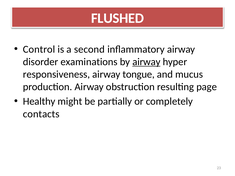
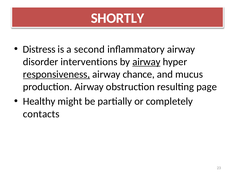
FLUSHED: FLUSHED -> SHORTLY (118, 18)
Control: Control -> Distress (39, 49)
examinations: examinations -> interventions (89, 62)
responsiveness underline: none -> present (56, 74)
tongue: tongue -> chance (139, 74)
